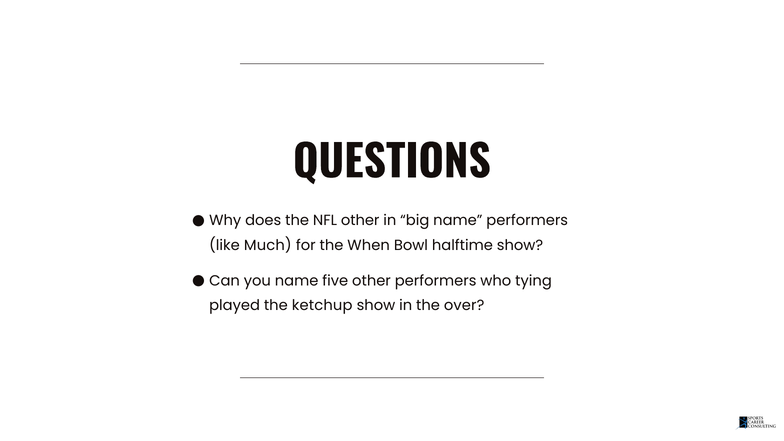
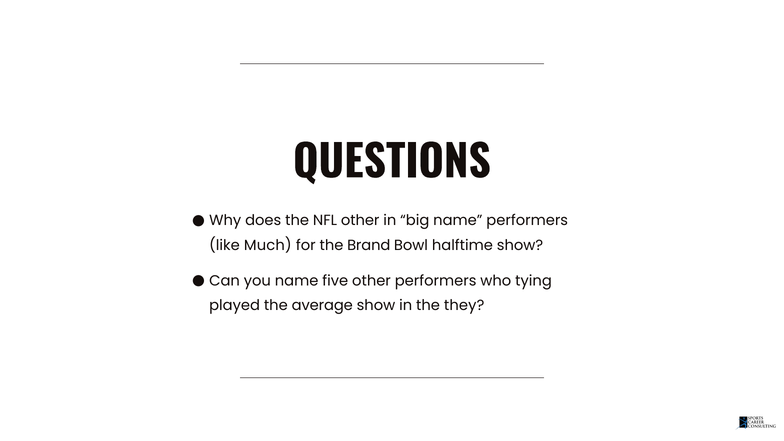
When: When -> Brand (369, 245)
ketchup: ketchup -> average (322, 306)
over: over -> they (464, 306)
